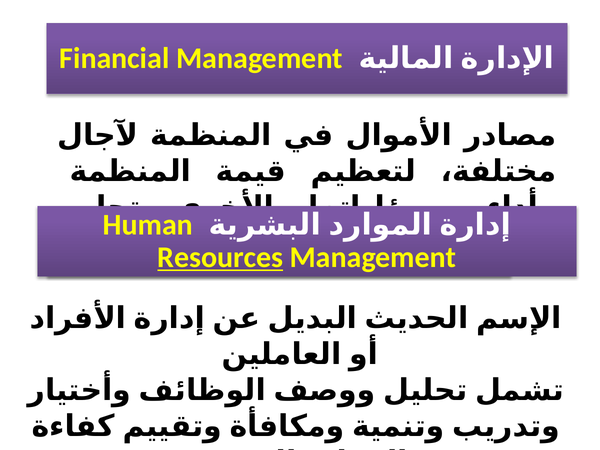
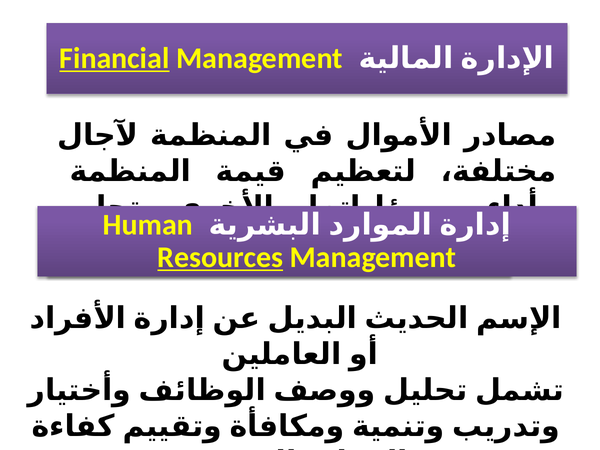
Financial underline: none -> present (114, 58)
